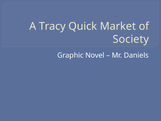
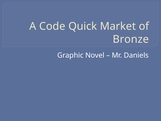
Tracy: Tracy -> Code (52, 26)
Society: Society -> Bronze (131, 39)
